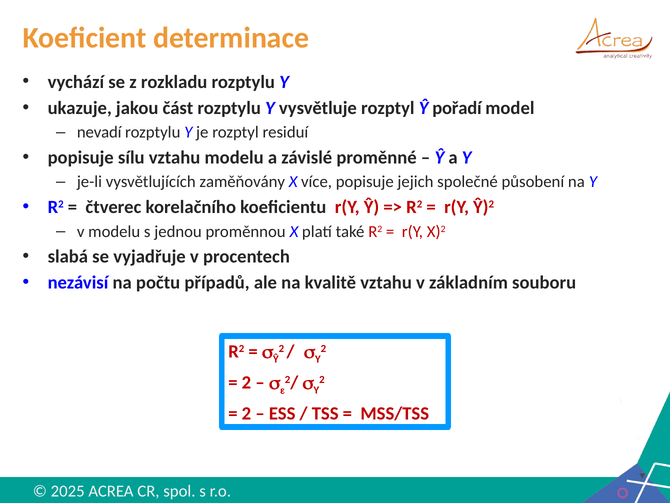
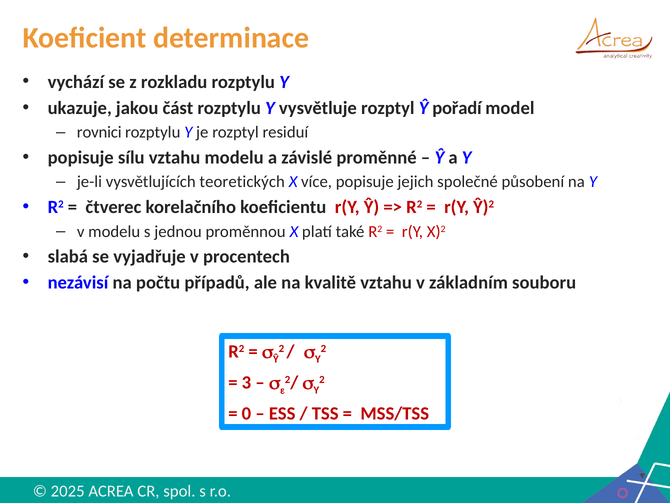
nevadí: nevadí -> rovnici (99, 132)
zaměňovány: zaměňovány -> teoretických (242, 182)
2: 2 -> 3 (246, 382)
2: 2 -> 0 (246, 413)
